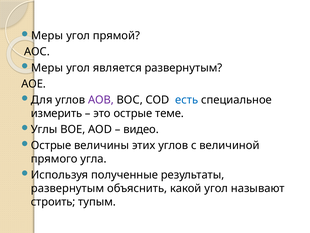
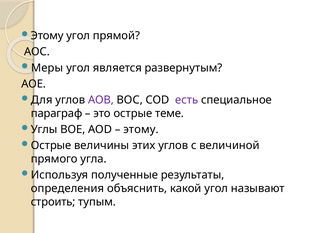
Меры: Меры -> Этому (47, 36)
есть colour: blue -> purple (187, 100)
измерить: измерить -> параграф (57, 113)
видео: видео -> этому (141, 129)
развернутым: развернутым -> определения (68, 188)
